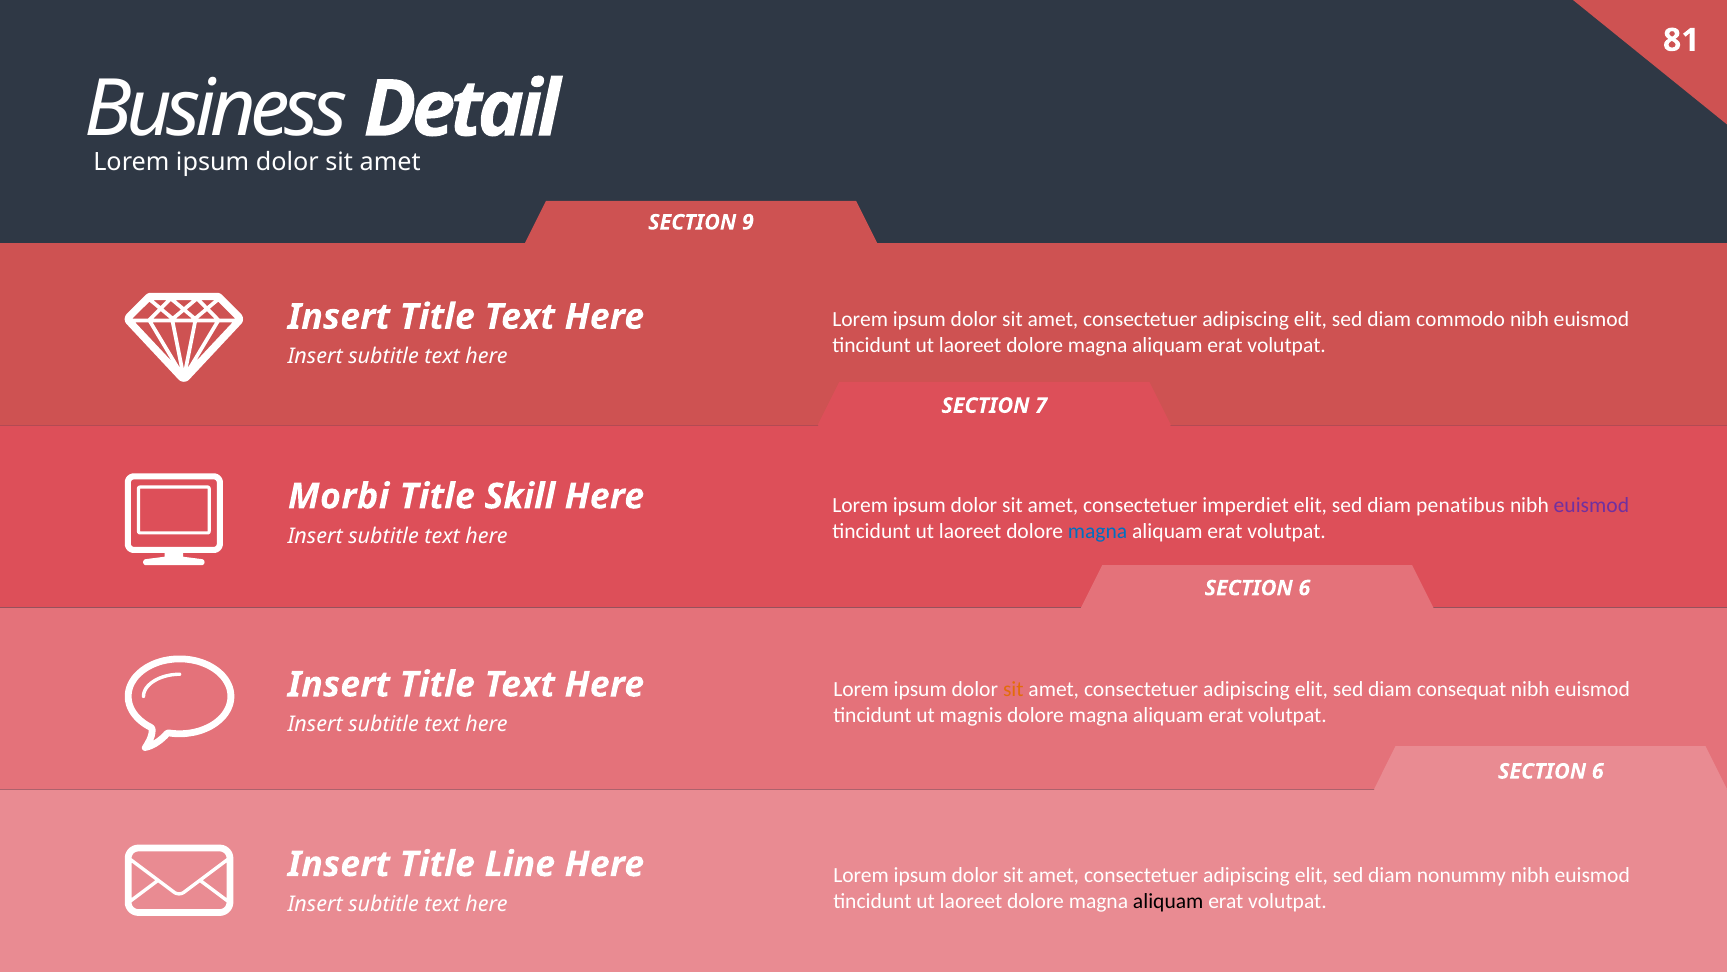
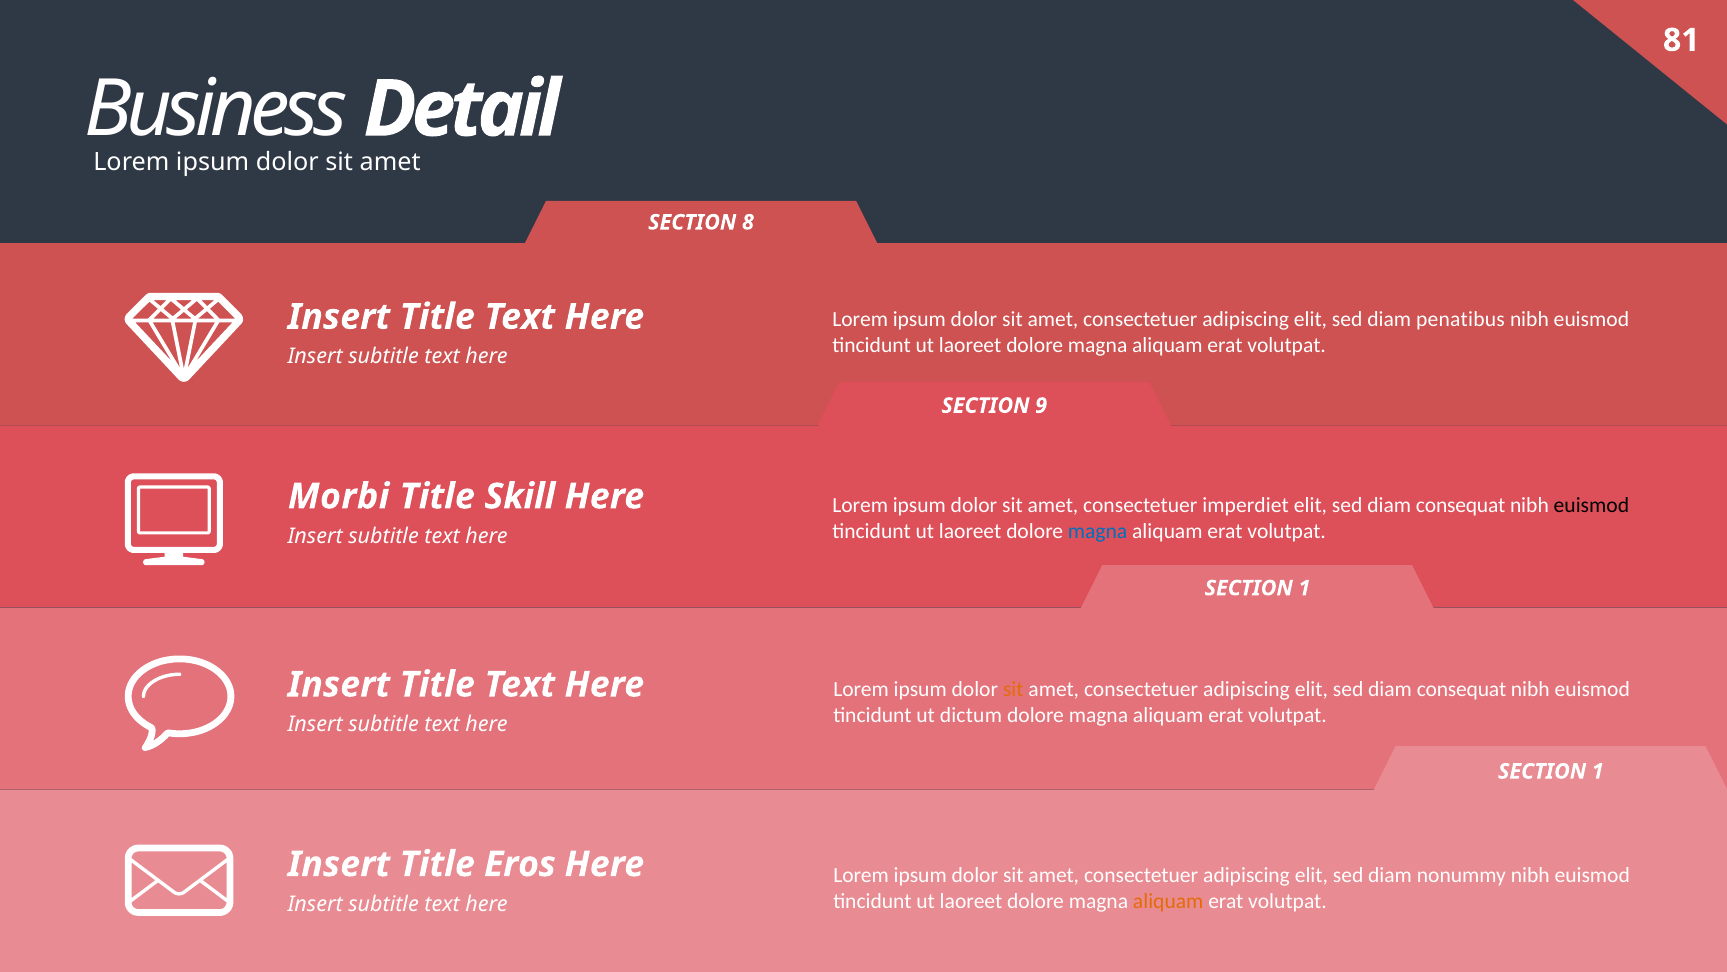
9: 9 -> 8 (748, 222)
commodo: commodo -> penatibus (1460, 319)
7: 7 -> 9 (1041, 405)
penatibus: penatibus -> consequat (1461, 505)
euismod colour: purple -> black (1591, 505)
6: 6 -> 1 (1304, 588)
magnis: magnis -> dictum (971, 715)
6: 6 -> 1 (1598, 771)
Line: Line -> Eros (520, 864)
aliquam colour: black -> orange (1168, 901)
